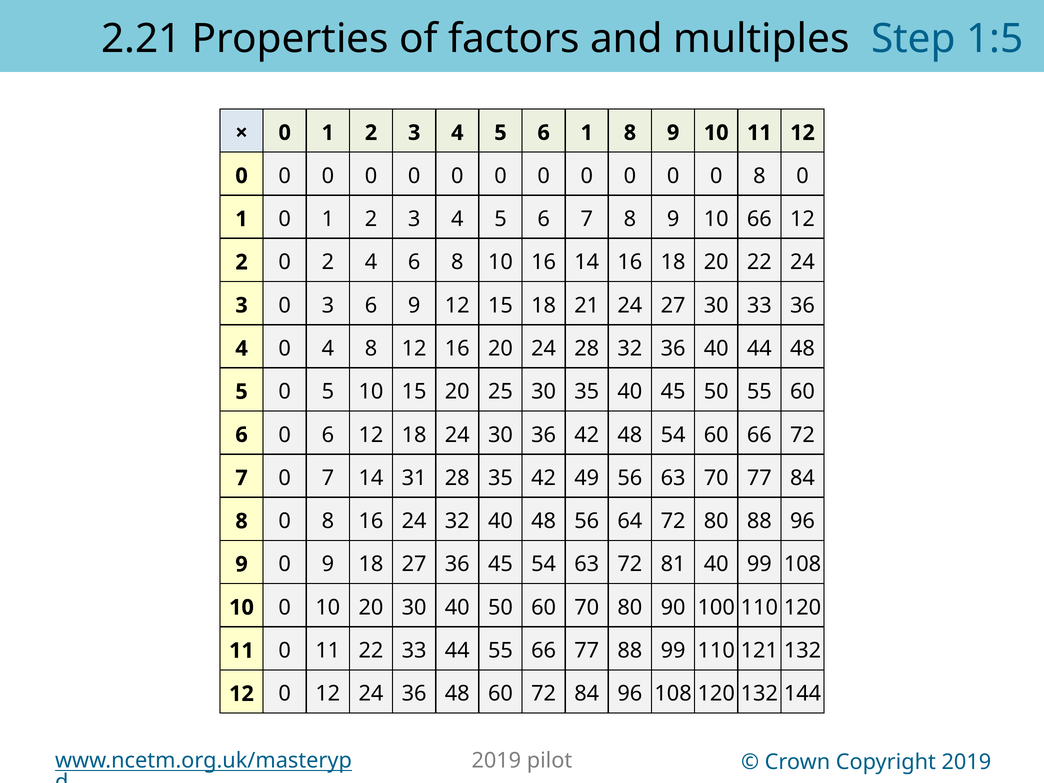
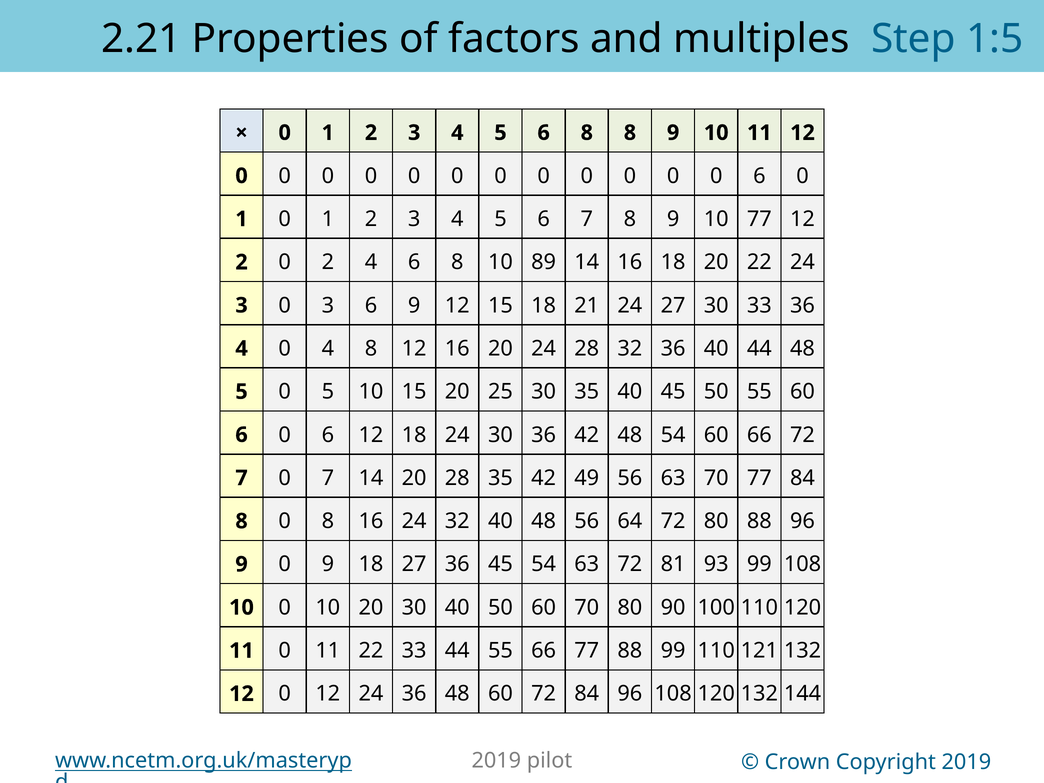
5 6 1: 1 -> 8 (587, 133)
0 0 8: 8 -> 6 (759, 176)
10 66: 66 -> 77 (759, 219)
10 16: 16 -> 89 (544, 262)
14 31: 31 -> 20 (414, 478)
81 40: 40 -> 93 (716, 564)
